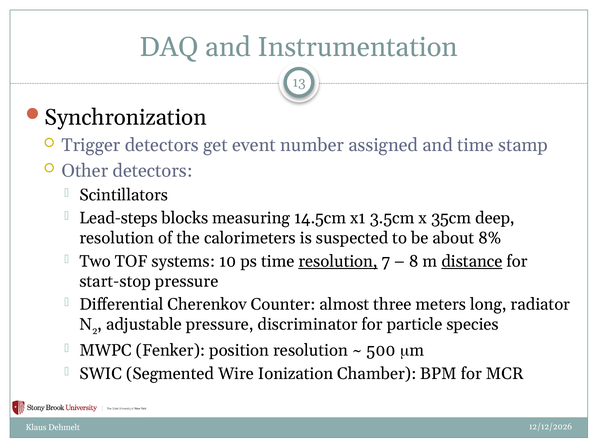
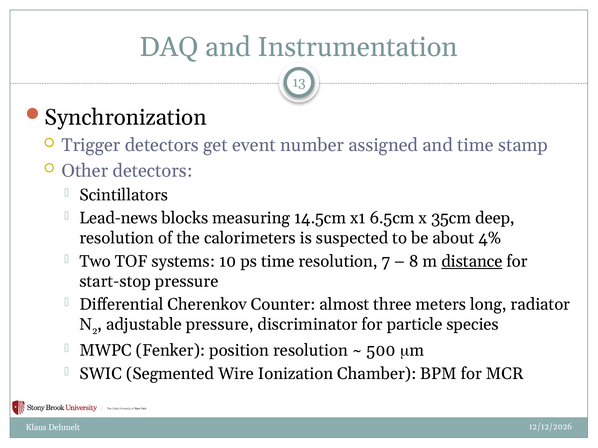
Lead-steps: Lead-steps -> Lead-news (119, 218)
3.5cm: 3.5cm -> 6.5cm (392, 218)
8%: 8% -> 4% (490, 238)
resolution underline: present -> none (338, 262)
